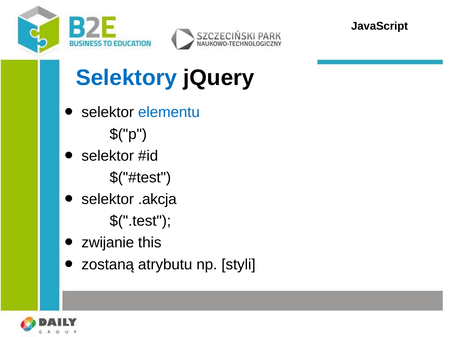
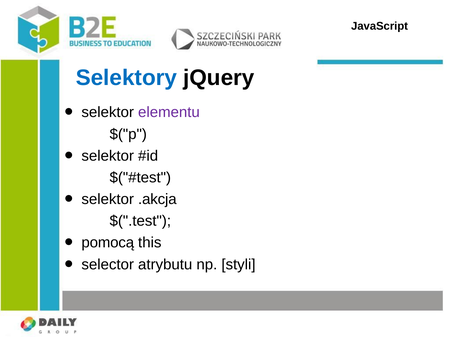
elementu colour: blue -> purple (169, 113)
zwijanie: zwijanie -> pomocą (108, 243)
zostaną: zostaną -> selector (108, 265)
